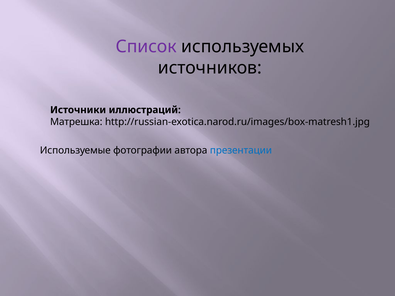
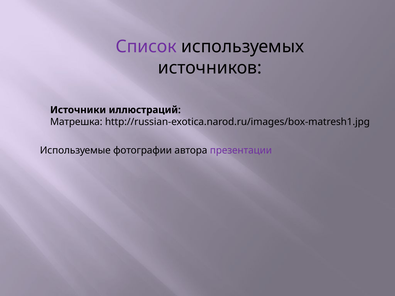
презентации colour: blue -> purple (241, 150)
